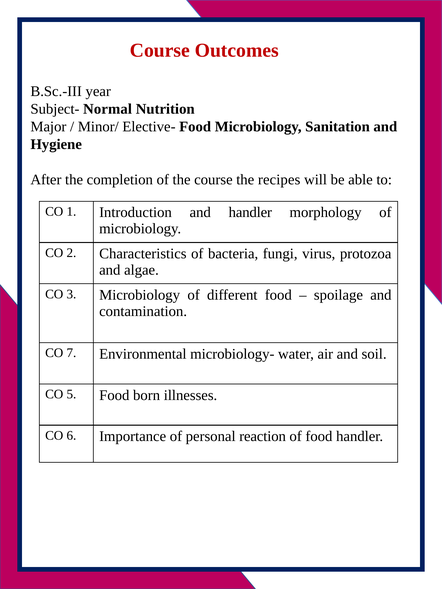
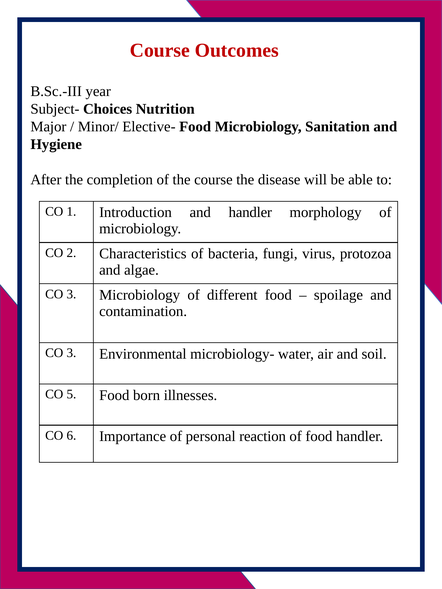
Normal: Normal -> Choices (108, 109)
recipes: recipes -> disease (279, 180)
7: 7 -> 3 (71, 353)
